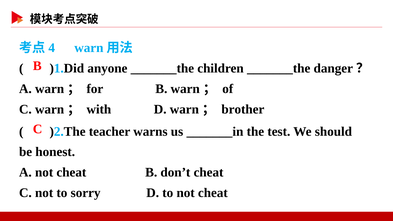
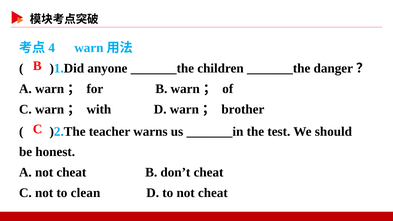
sorry: sorry -> clean (86, 193)
